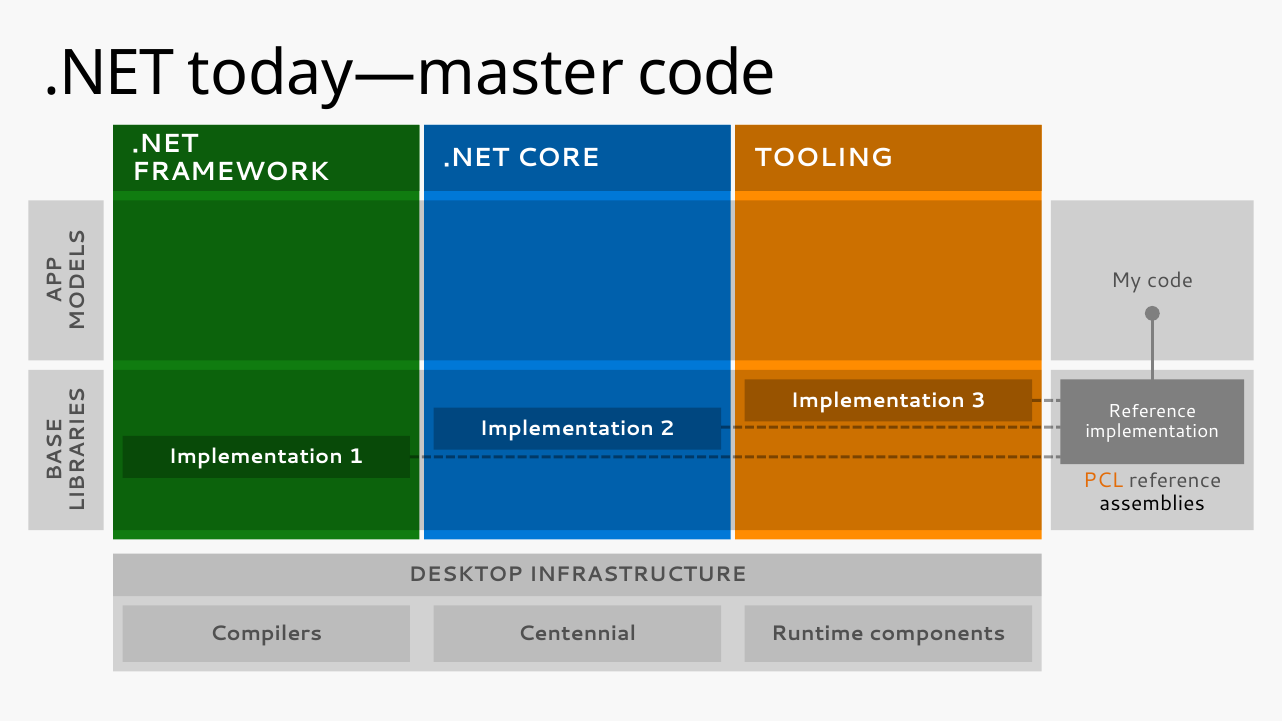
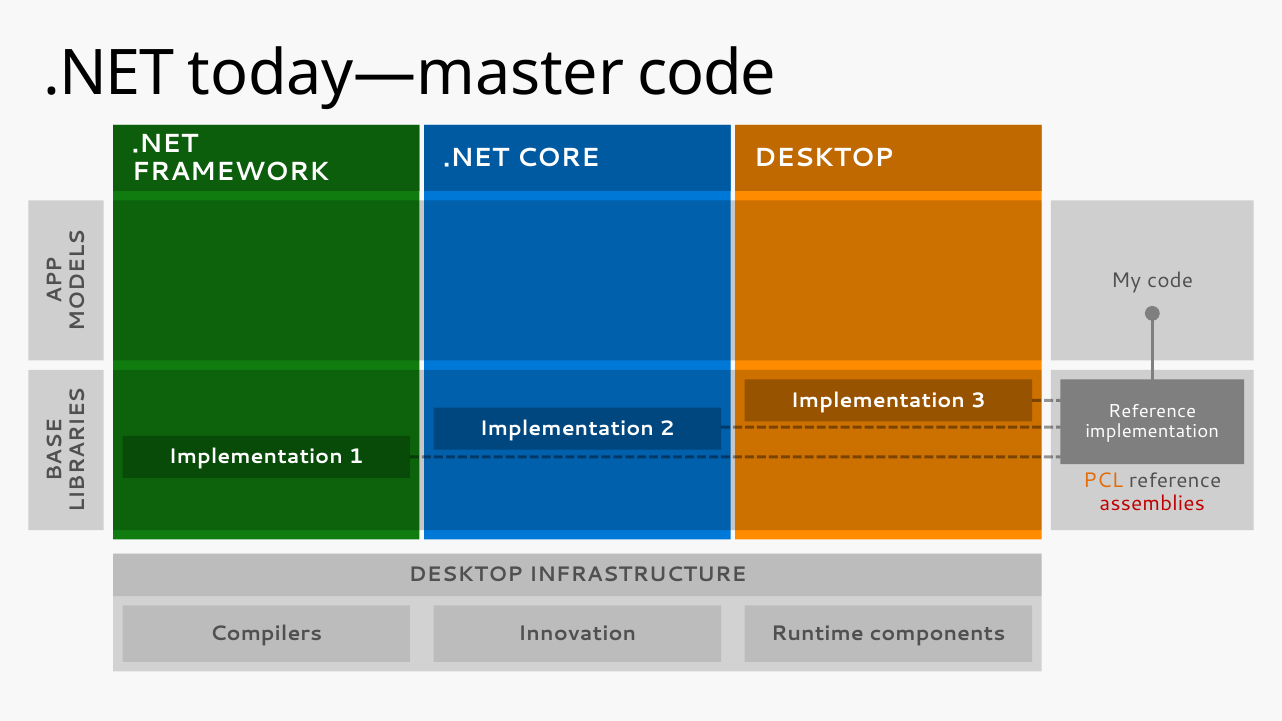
CORE TOOLING: TOOLING -> DESKTOP (824, 158)
assemblies colour: black -> red (1152, 504)
Centennial: Centennial -> Innovation (577, 634)
